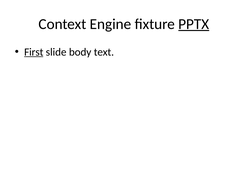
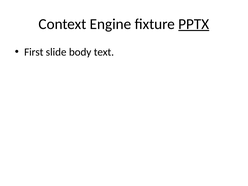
First underline: present -> none (34, 52)
